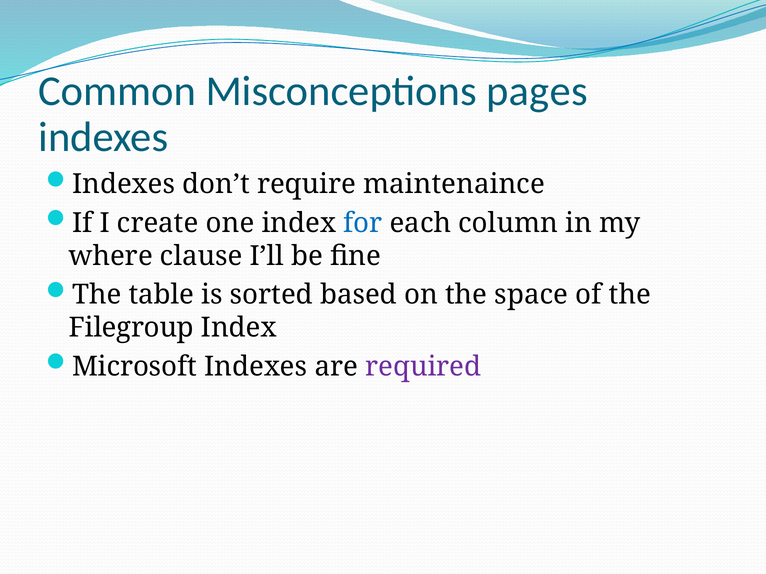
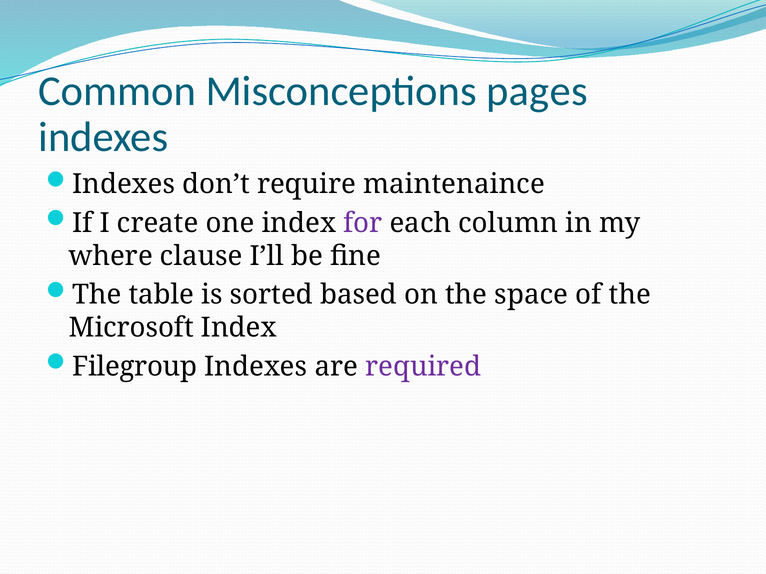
for colour: blue -> purple (363, 223)
Filegroup: Filegroup -> Microsoft (131, 328)
Microsoft: Microsoft -> Filegroup (135, 367)
